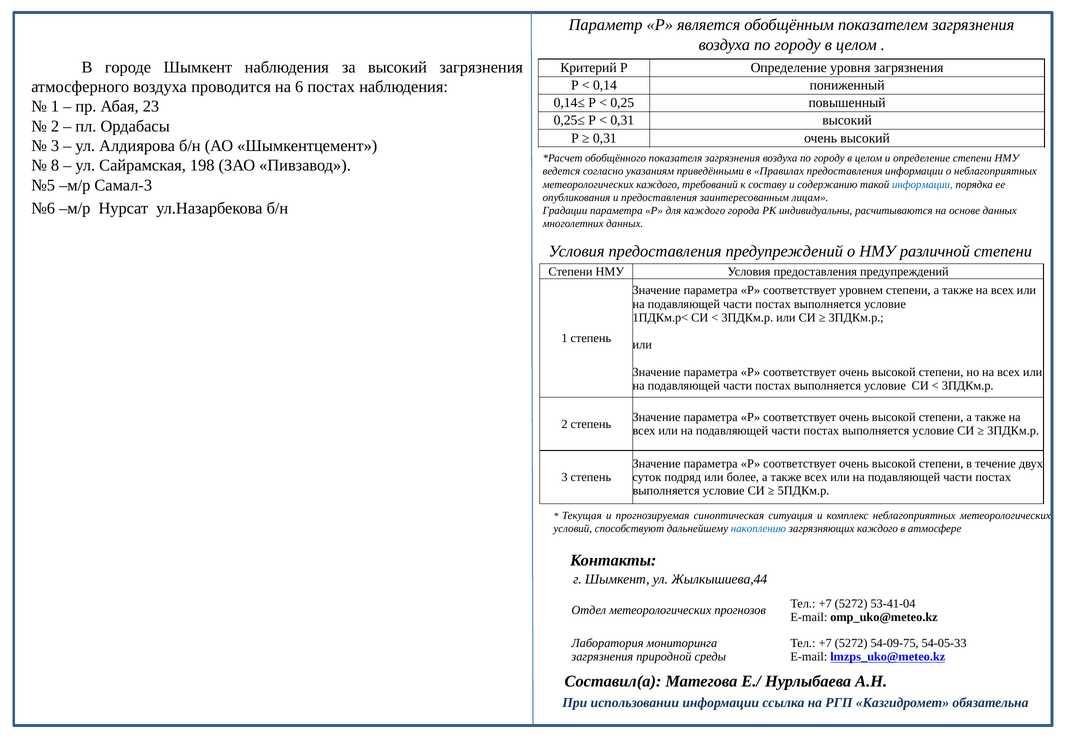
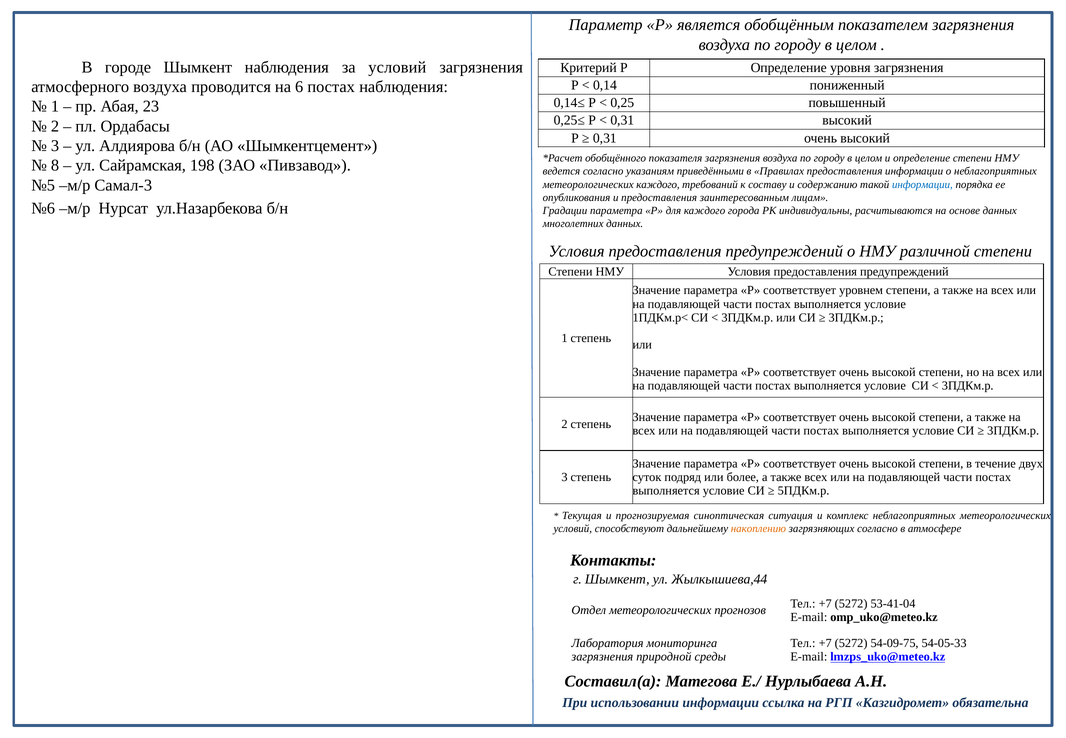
за высокий: высокий -> условий (397, 67)
накоплению colour: blue -> orange (758, 529)
загрязняющих каждого: каждого -> согласно (877, 529)
